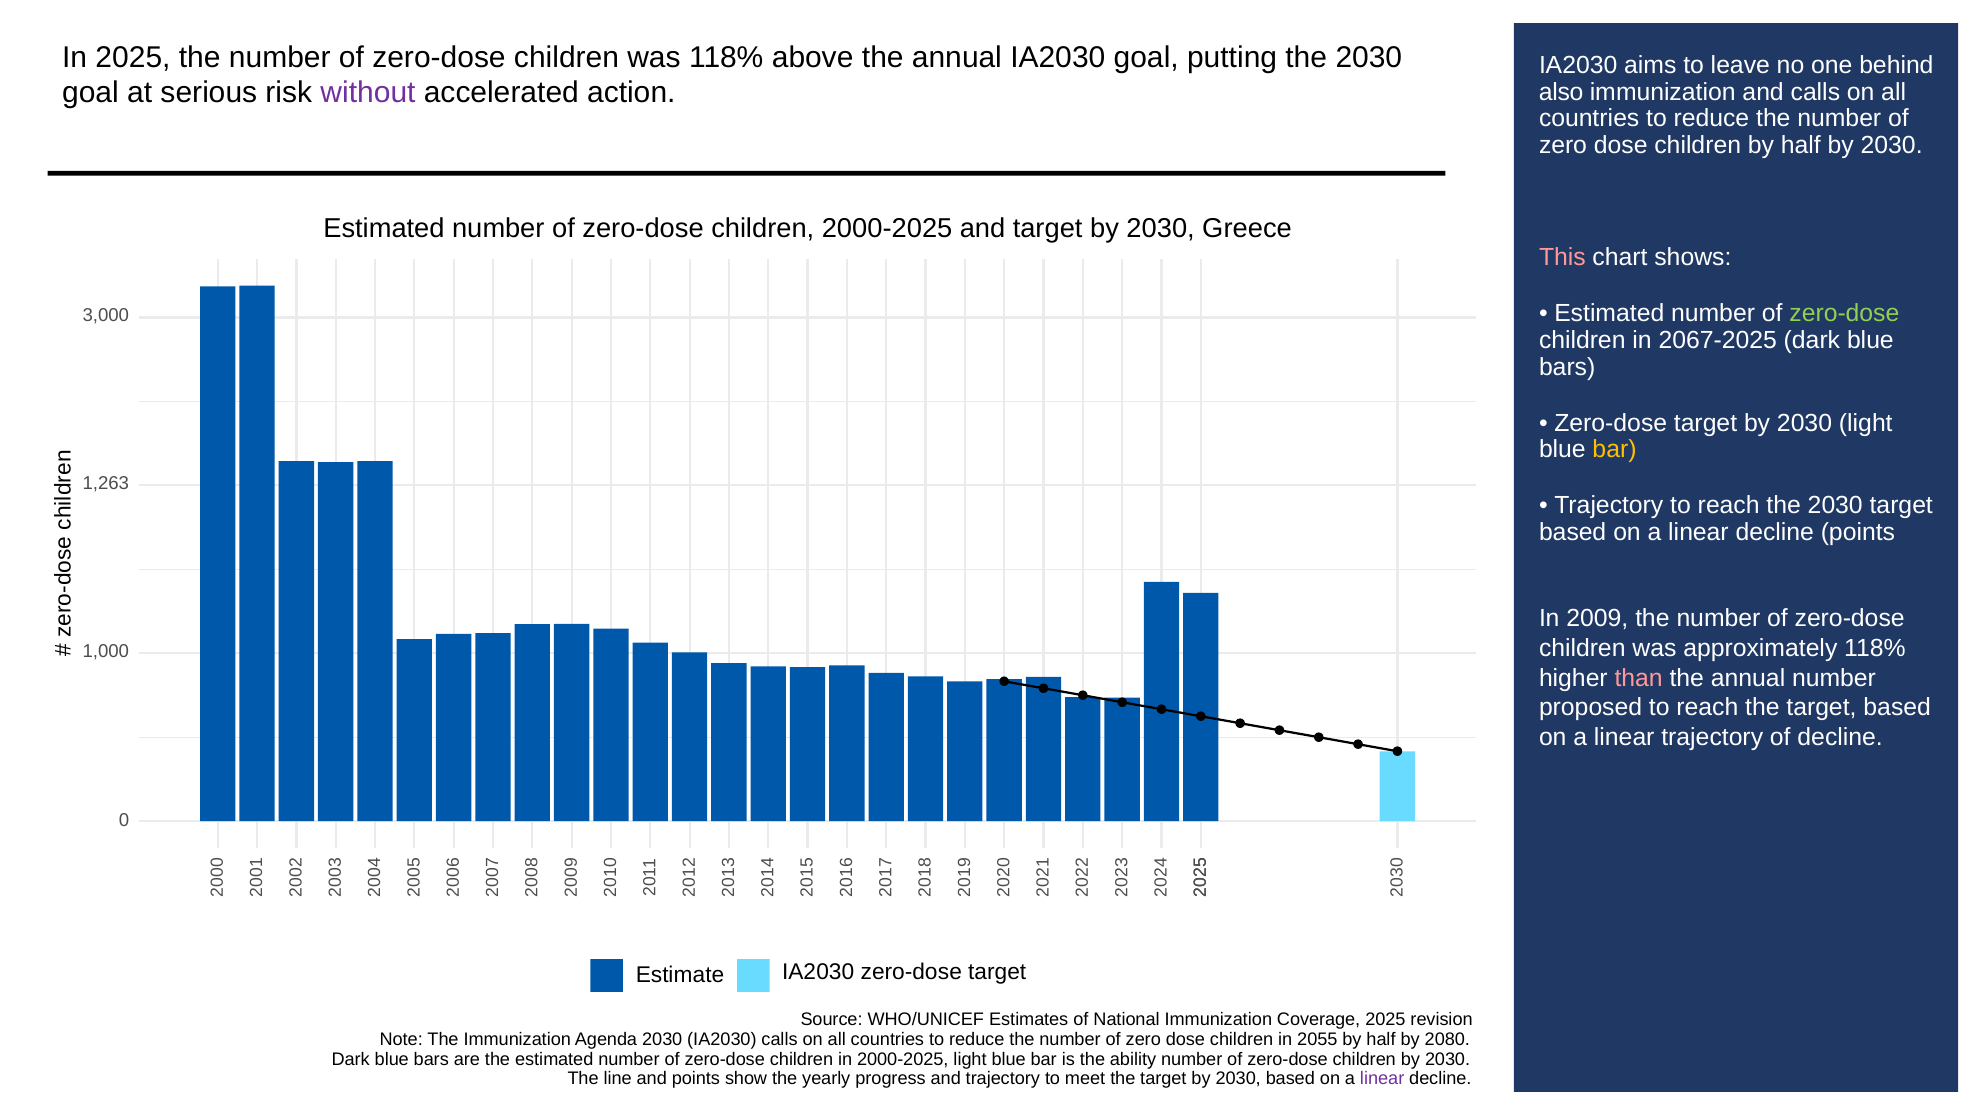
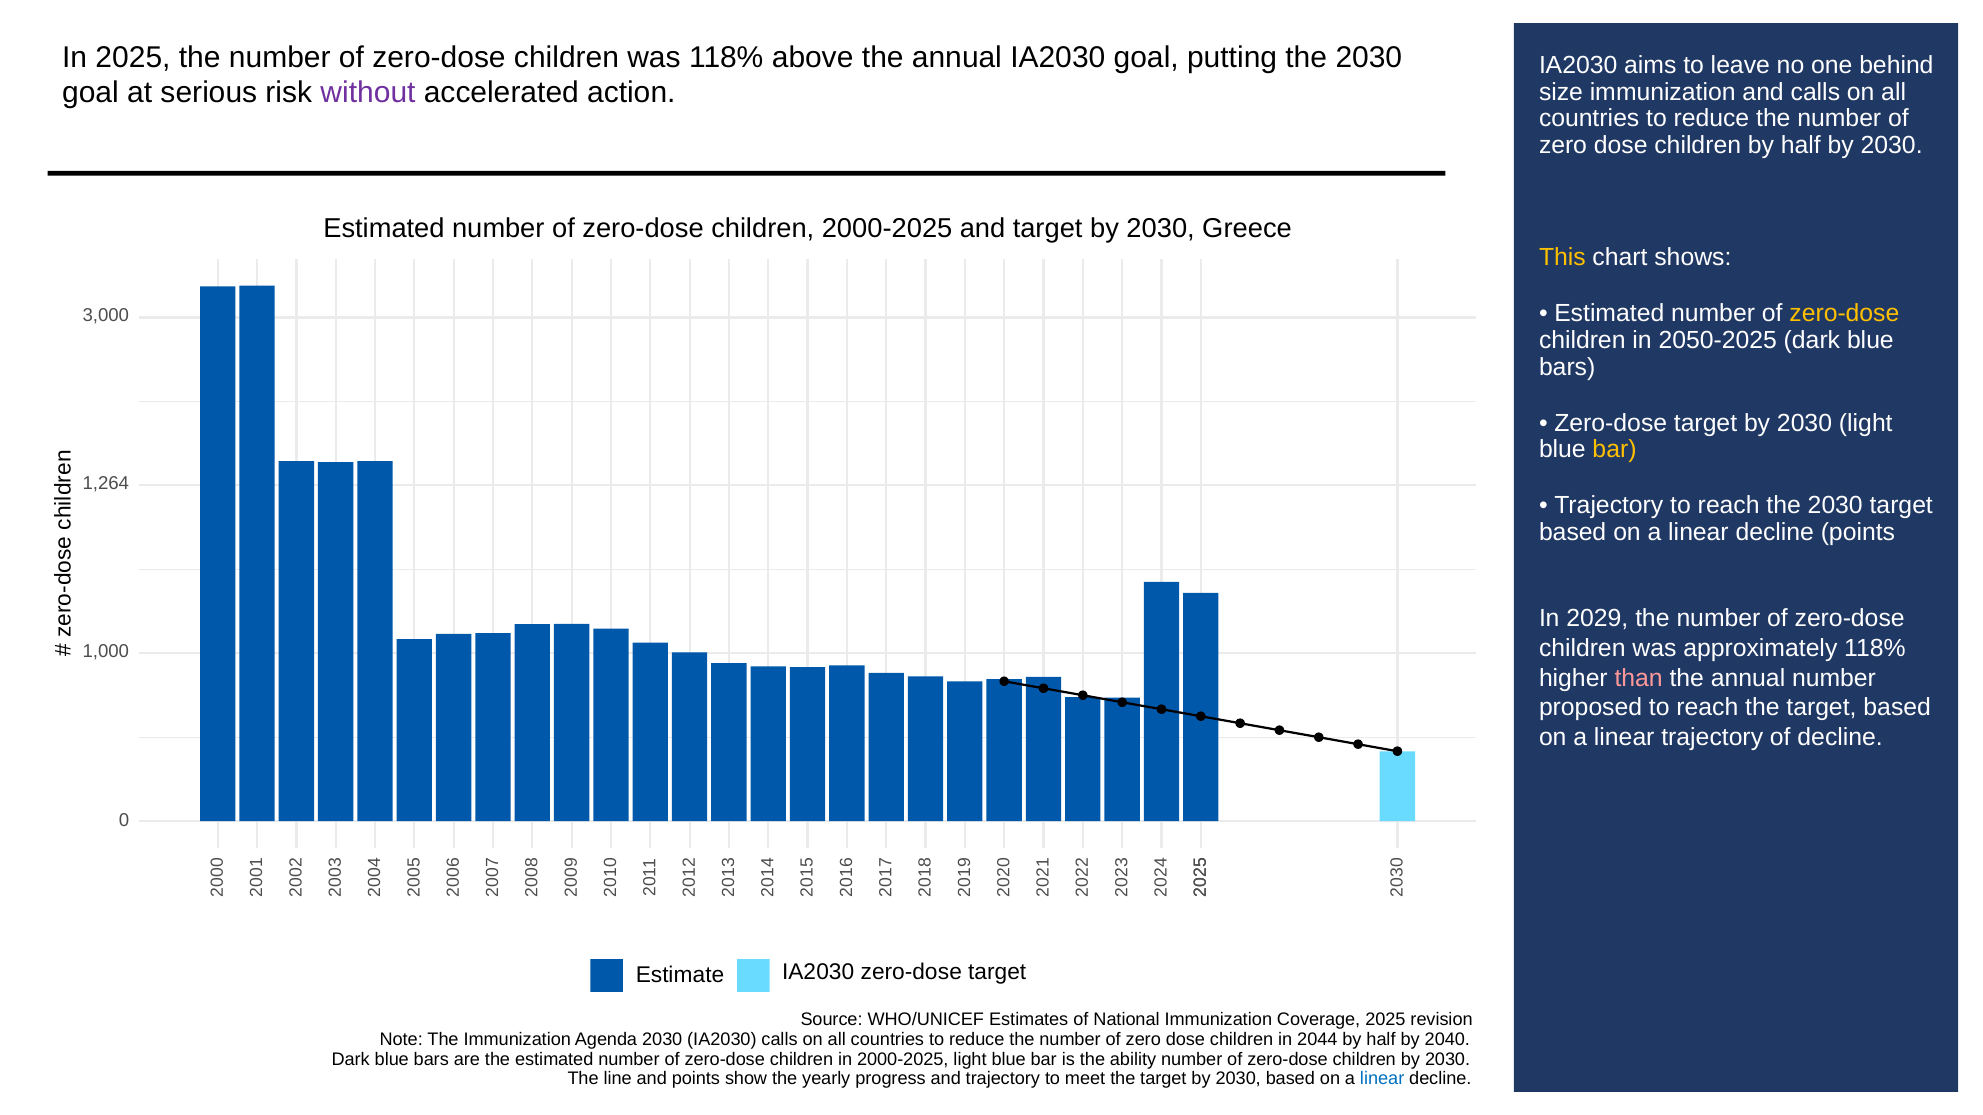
also: also -> size (1561, 92)
This colour: pink -> yellow (1562, 258)
zero-dose colour: light green -> yellow (1844, 314)
2067-2025: 2067-2025 -> 2050-2025 (1718, 340)
1,263: 1,263 -> 1,264 (106, 484)
2009: 2009 -> 2029 (1597, 619)
2055: 2055 -> 2044 (1317, 1040)
2080: 2080 -> 2040 (1447, 1040)
linear colour: purple -> blue (1382, 1079)
